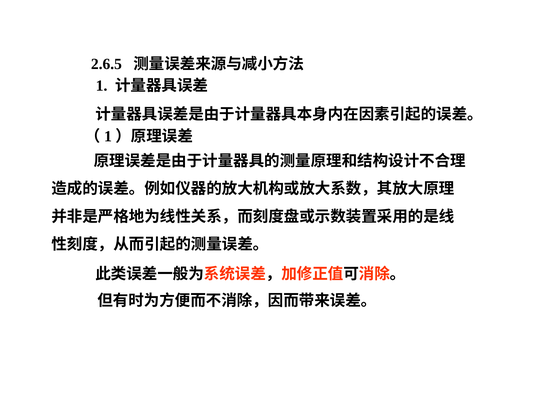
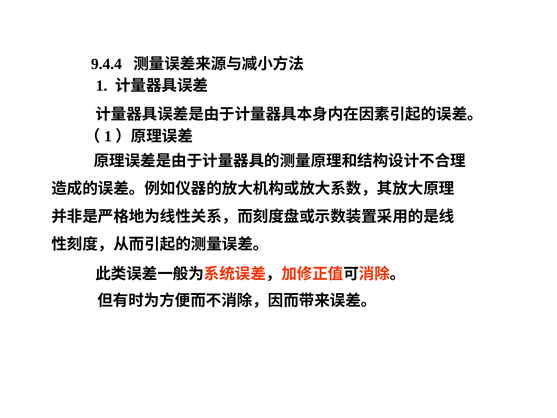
2.6.5: 2.6.5 -> 9.4.4 (106, 64)
